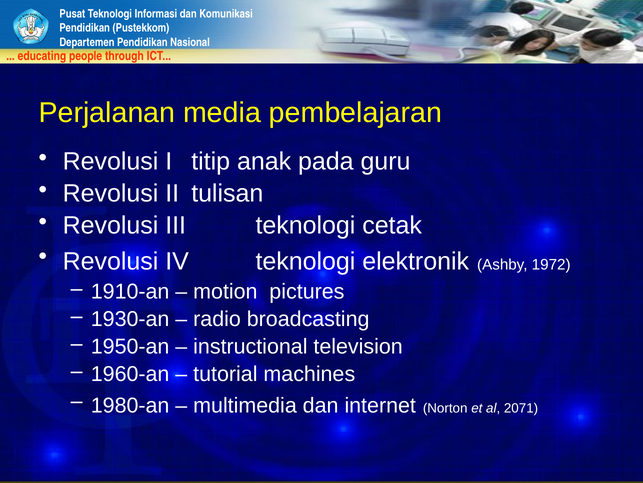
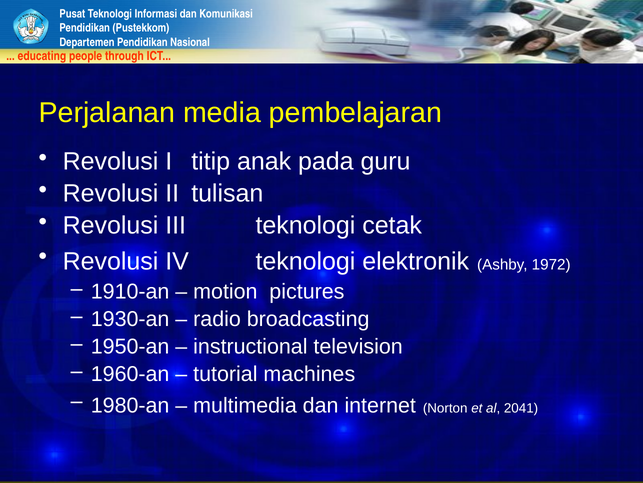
2071: 2071 -> 2041 (521, 407)
